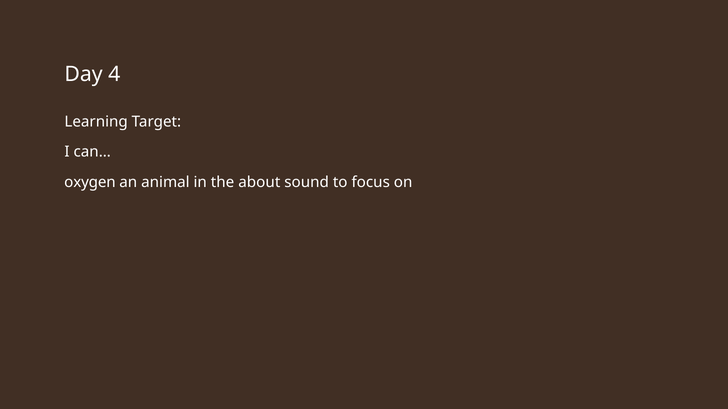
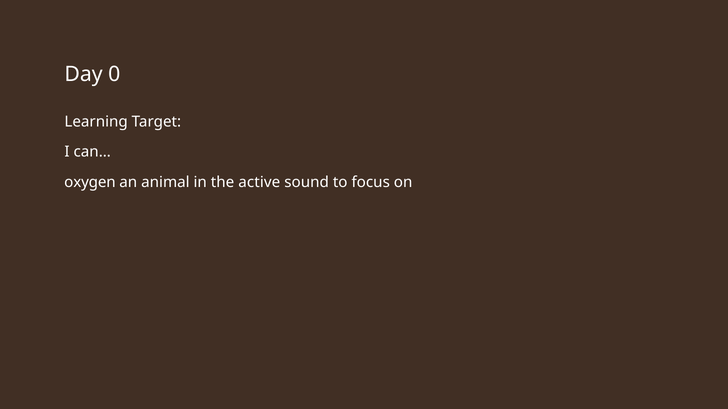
4: 4 -> 0 (114, 75)
about: about -> active (259, 182)
